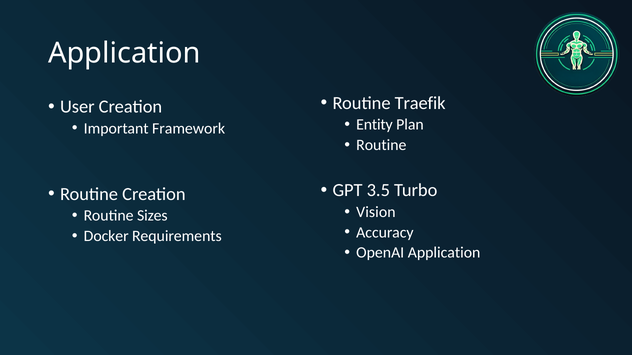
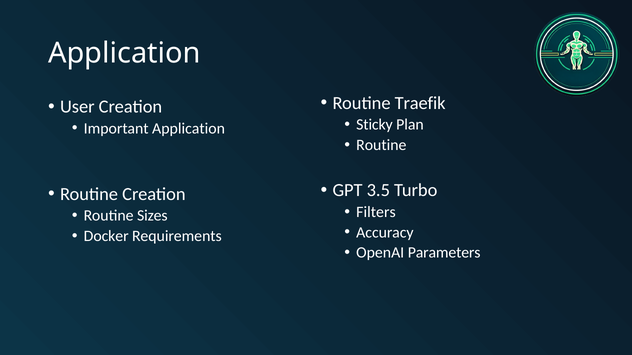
Entity: Entity -> Sticky (374, 125)
Important Framework: Framework -> Application (189, 129)
Vision: Vision -> Filters (376, 212)
OpenAI Application: Application -> Parameters (444, 253)
